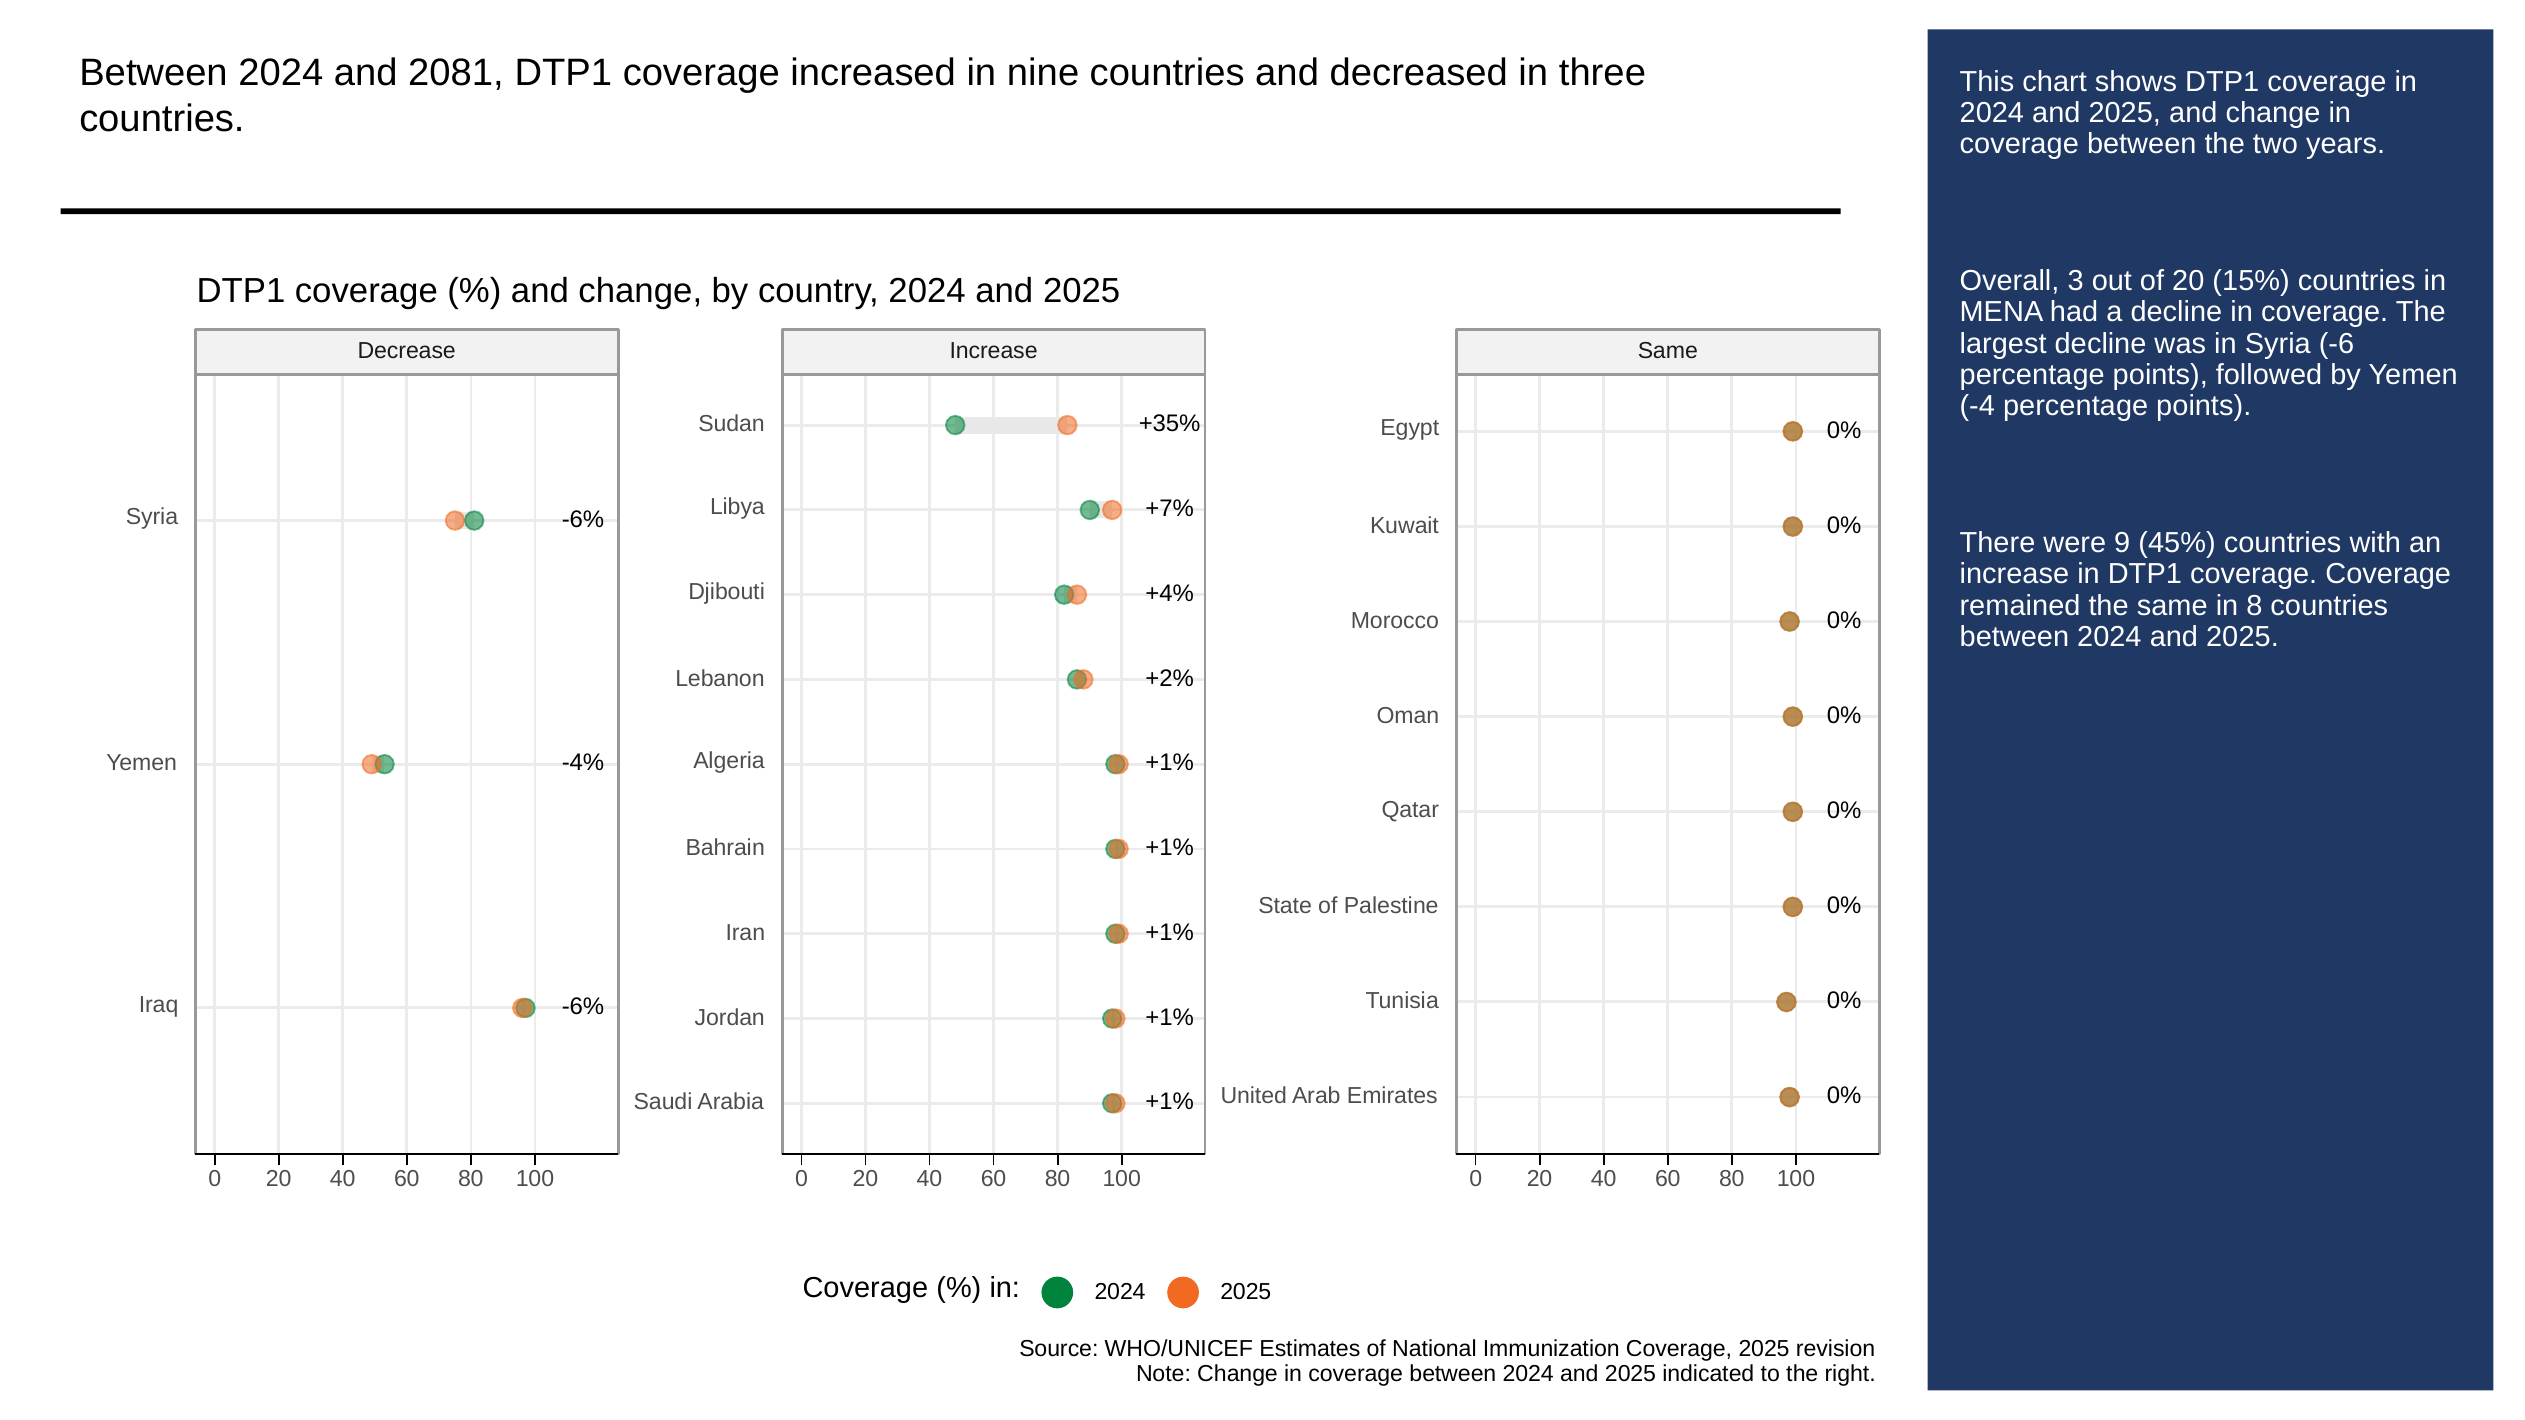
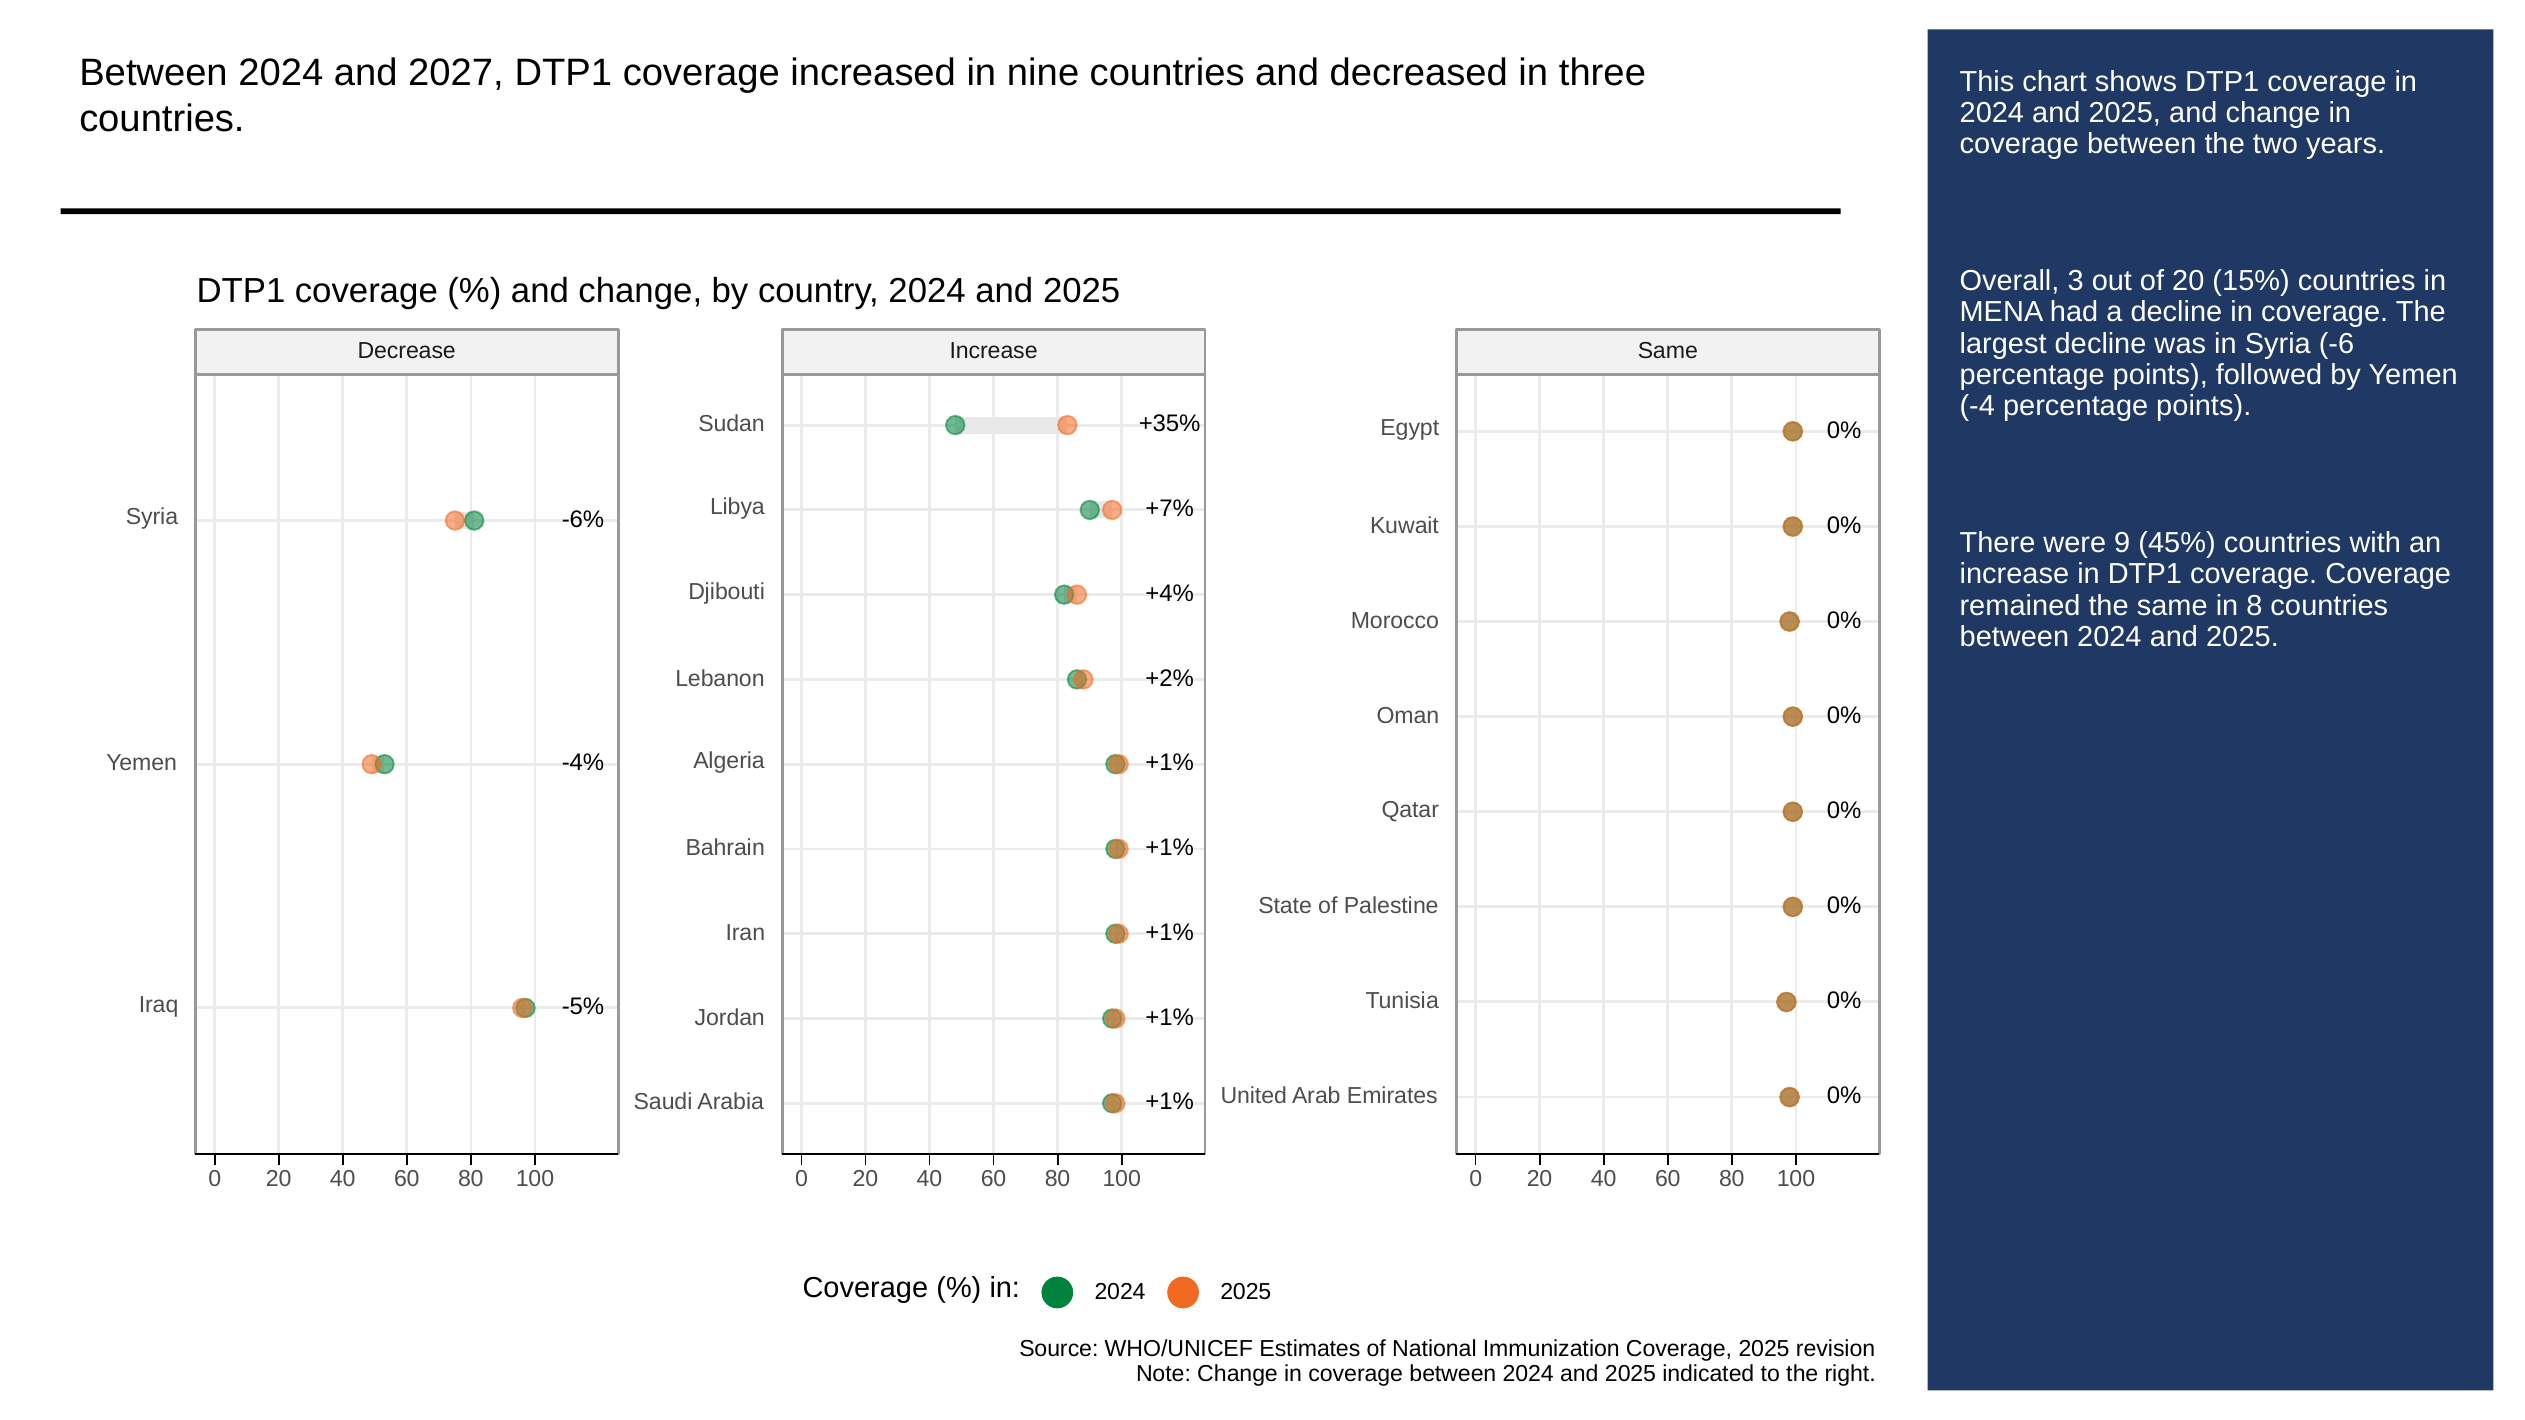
2081: 2081 -> 2027 (456, 73)
-6%: -6% -> -5% (583, 1007)
